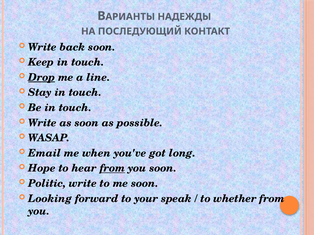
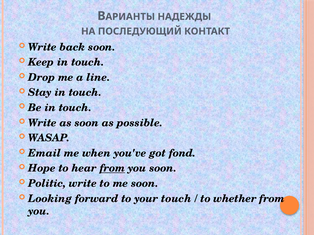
Drop underline: present -> none (42, 78)
long: long -> fond (182, 153)
your speak: speak -> touch (176, 199)
